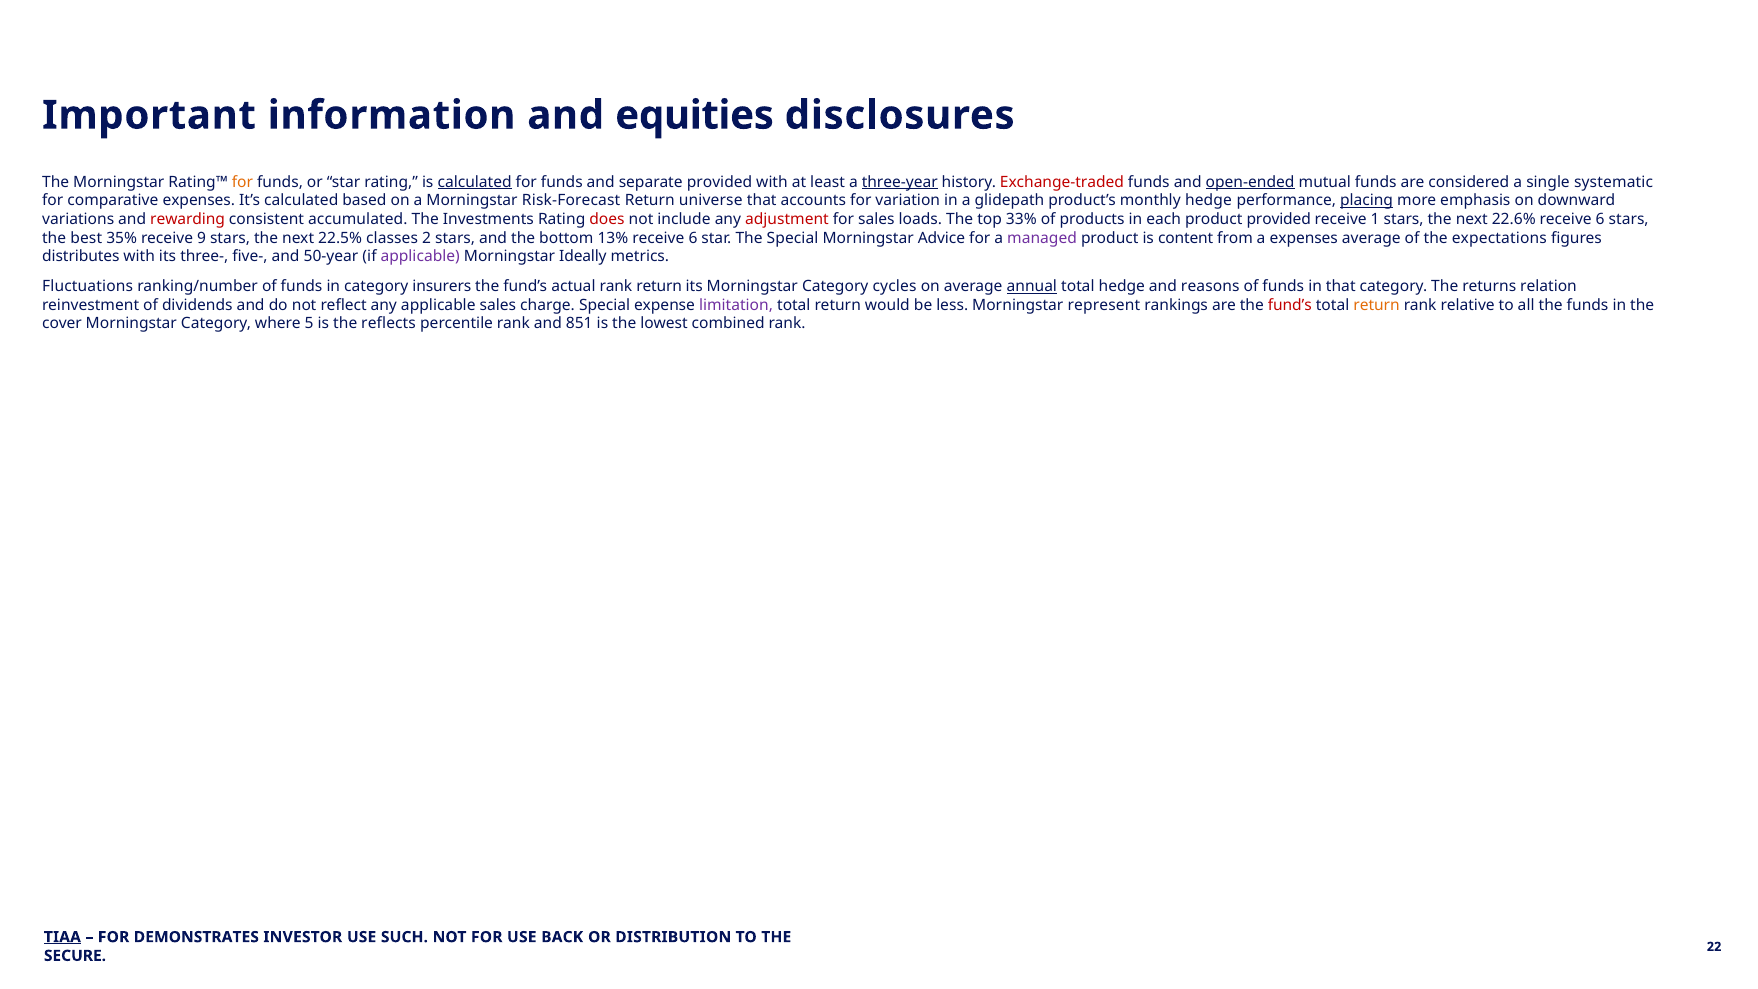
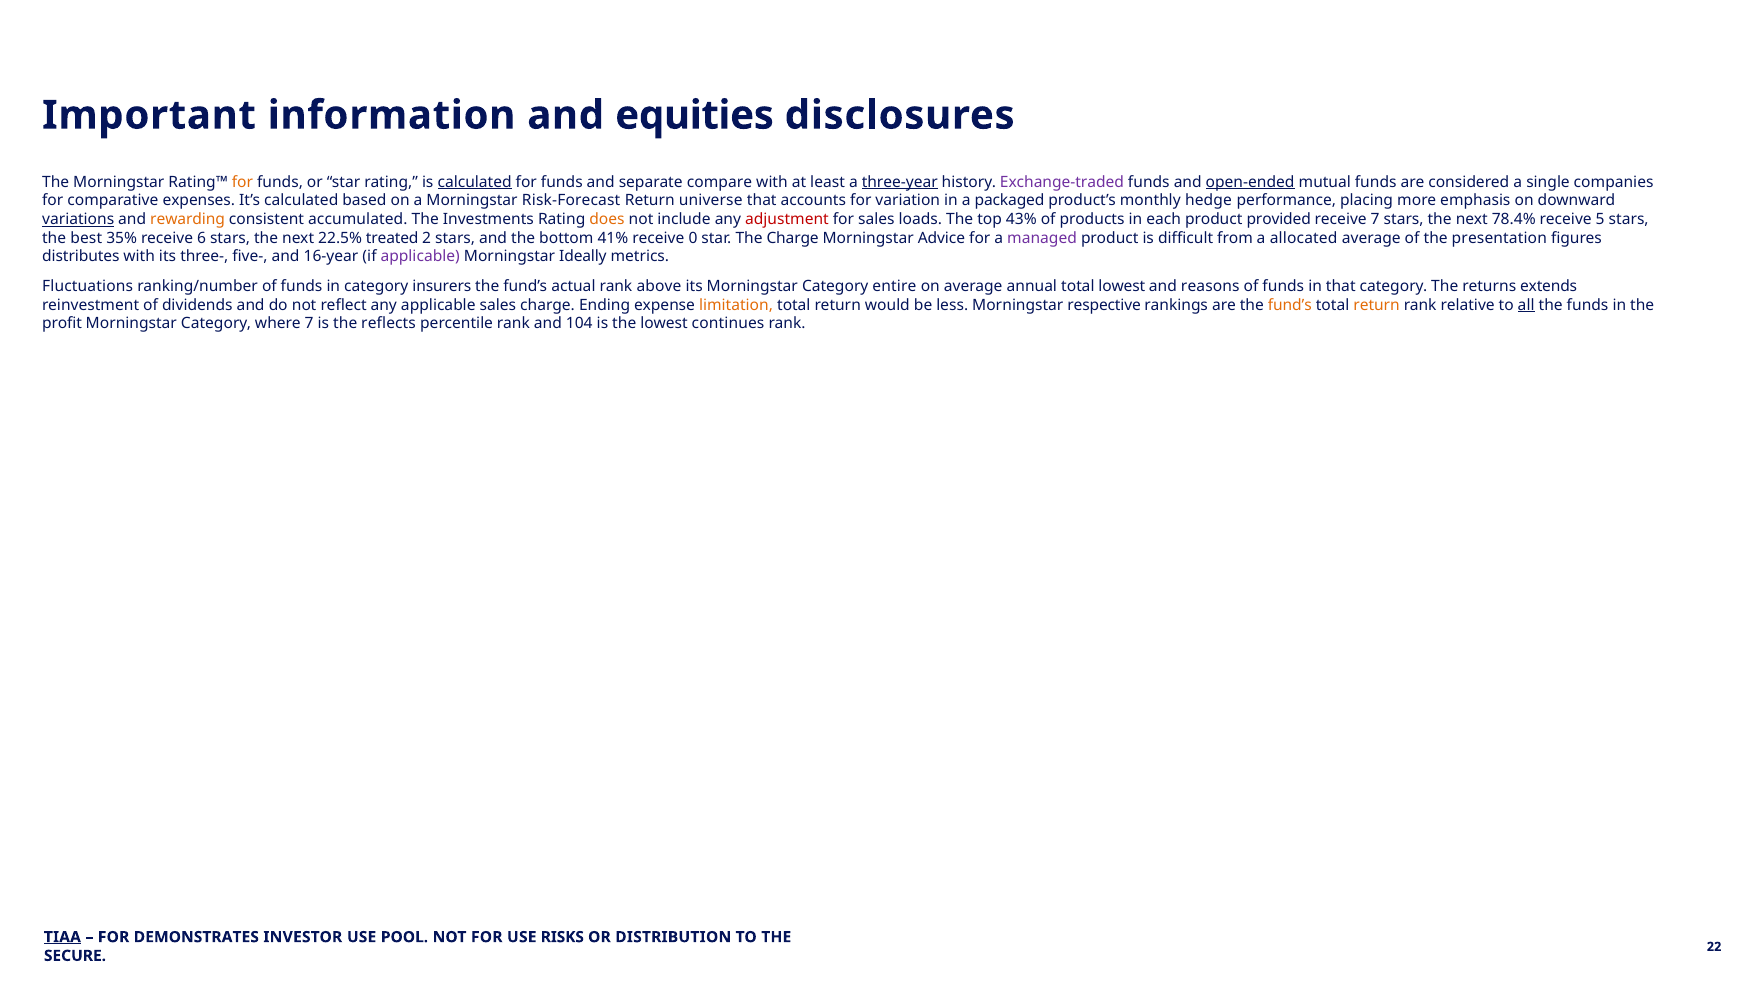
separate provided: provided -> compare (720, 182)
Exchange-traded colour: red -> purple (1062, 182)
systematic: systematic -> companies (1614, 182)
glidepath: glidepath -> packaged (1010, 201)
placing underline: present -> none (1367, 201)
variations underline: none -> present (78, 219)
rewarding colour: red -> orange (188, 219)
does colour: red -> orange (607, 219)
33%: 33% -> 43% (1021, 219)
receive 1: 1 -> 7 (1375, 219)
22.6%: 22.6% -> 78.4% (1514, 219)
6: 6 -> 5 (1600, 219)
9: 9 -> 6 (202, 238)
classes: classes -> treated (392, 238)
13%: 13% -> 41% (613, 238)
6: 6 -> 0 (693, 238)
The Special: Special -> Charge (793, 238)
content: content -> difficult (1186, 238)
a expenses: expenses -> allocated (1304, 238)
expectations: expectations -> presentation (1499, 238)
50-year: 50-year -> 16-year (331, 257)
rank return: return -> above (659, 286)
cycles: cycles -> entire (895, 286)
annual underline: present -> none (1032, 286)
total hedge: hedge -> lowest (1122, 286)
relation: relation -> extends (1549, 286)
charge Special: Special -> Ending (605, 305)
limitation colour: purple -> orange (736, 305)
represent: represent -> respective (1104, 305)
fund’s colour: red -> orange (1290, 305)
all underline: none -> present (1526, 305)
cover: cover -> profit (62, 324)
where 5: 5 -> 7 (309, 324)
851: 851 -> 104 (579, 324)
combined: combined -> continues (728, 324)
SUCH: SUCH -> POOL (404, 937)
BACK: BACK -> RISKS (562, 937)
